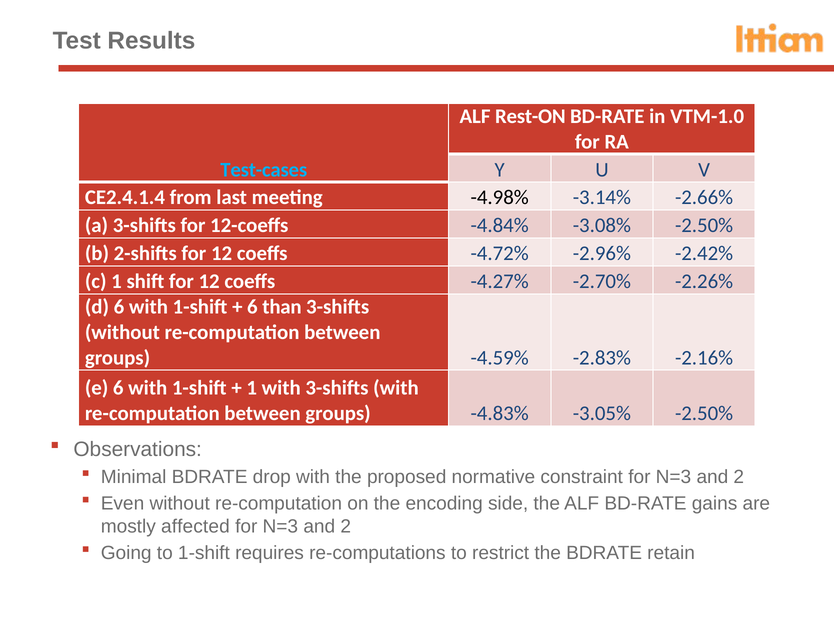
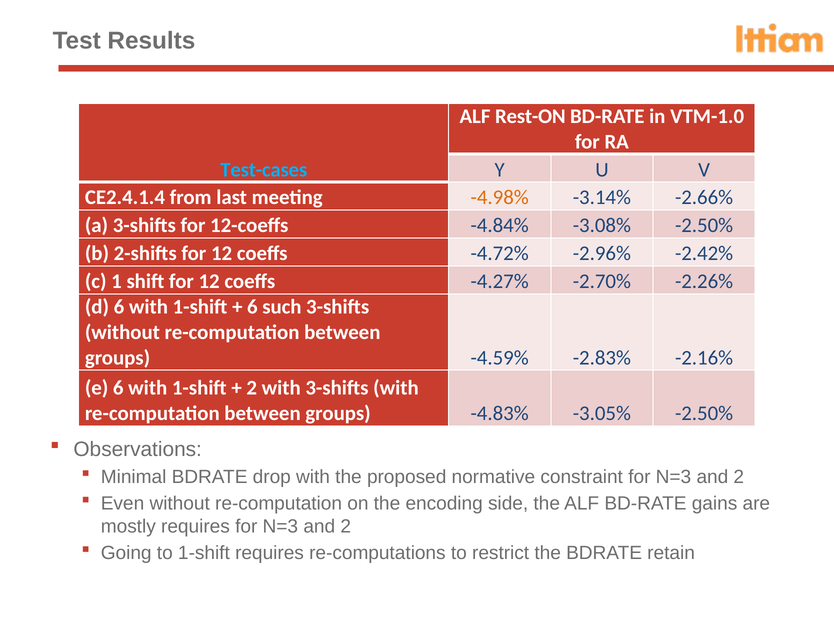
-4.98% colour: black -> orange (500, 198)
than: than -> such (282, 307)
1: 1 -> 2 (252, 388)
mostly affected: affected -> requires (195, 527)
